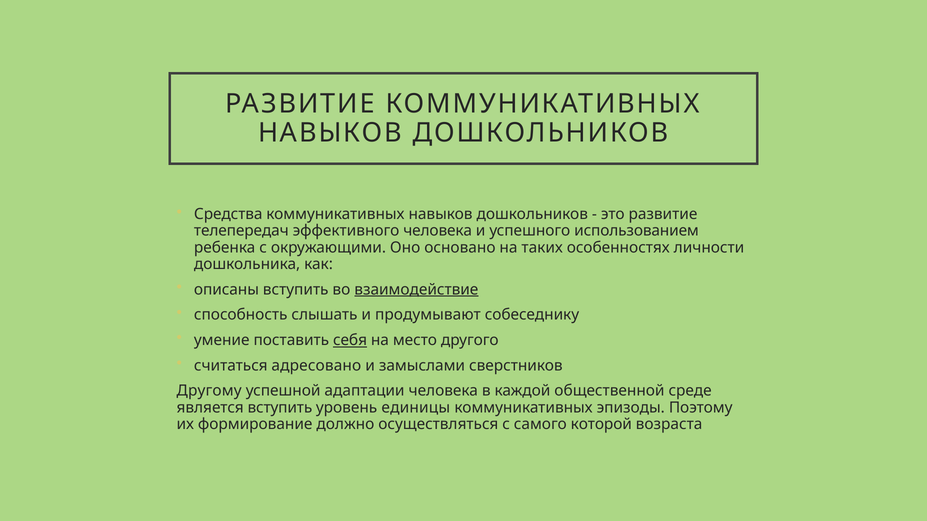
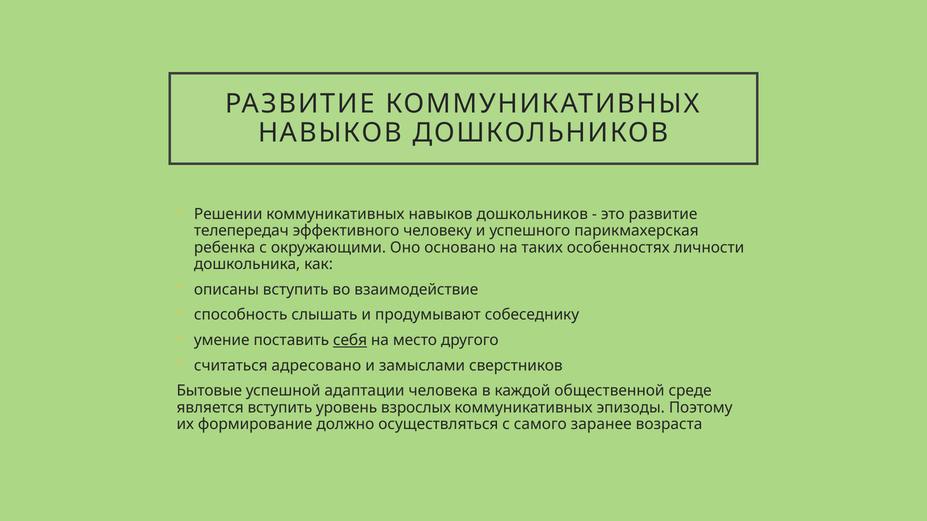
Средства: Средства -> Решении (228, 214)
эффективного человека: человека -> человеку (438, 231)
использованием: использованием -> парикмахерская (636, 231)
взаимодействие underline: present -> none (416, 290)
Другому: Другому -> Бытовые (209, 391)
единицы: единицы -> взрослых (416, 408)
которой: которой -> заранее (601, 424)
